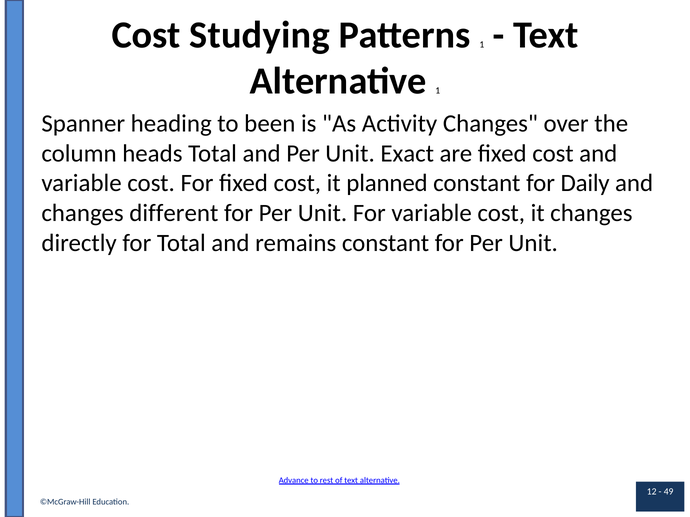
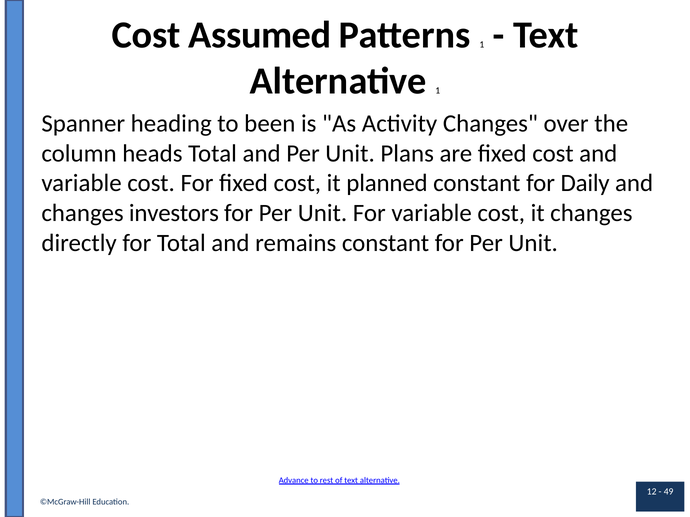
Studying: Studying -> Assumed (260, 35)
Exact: Exact -> Plans (407, 154)
different: different -> investors (174, 213)
